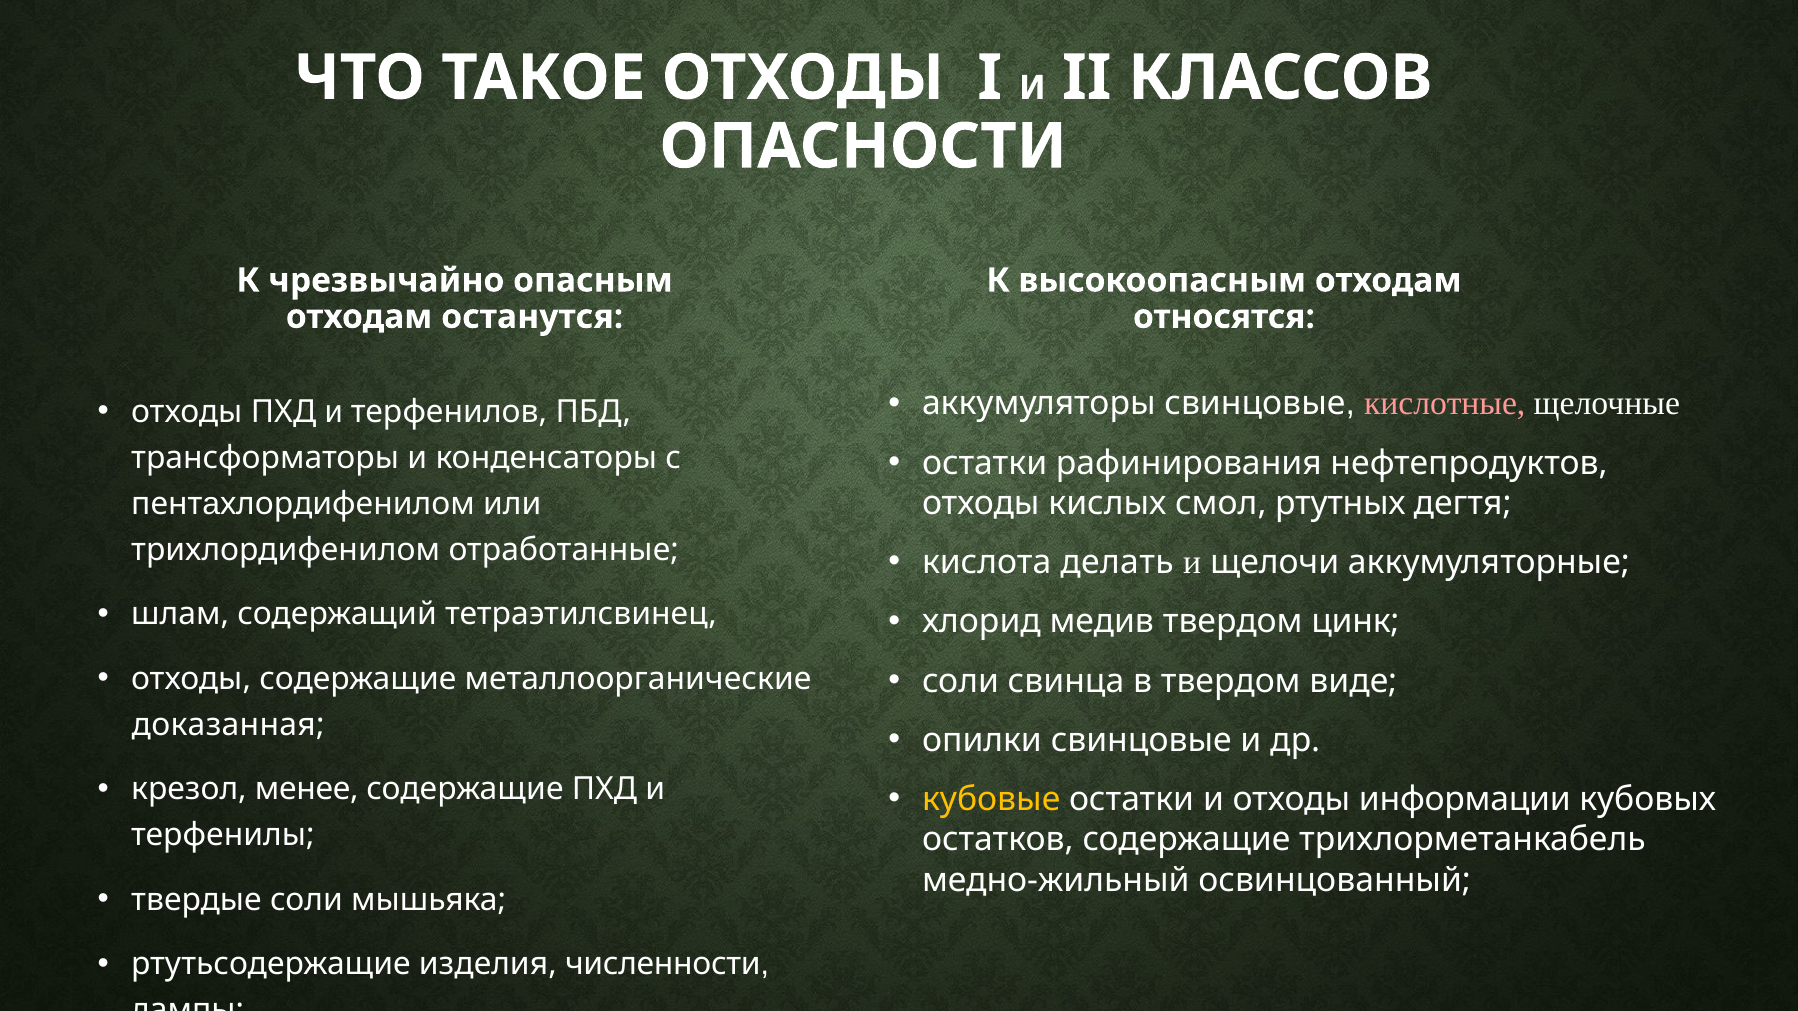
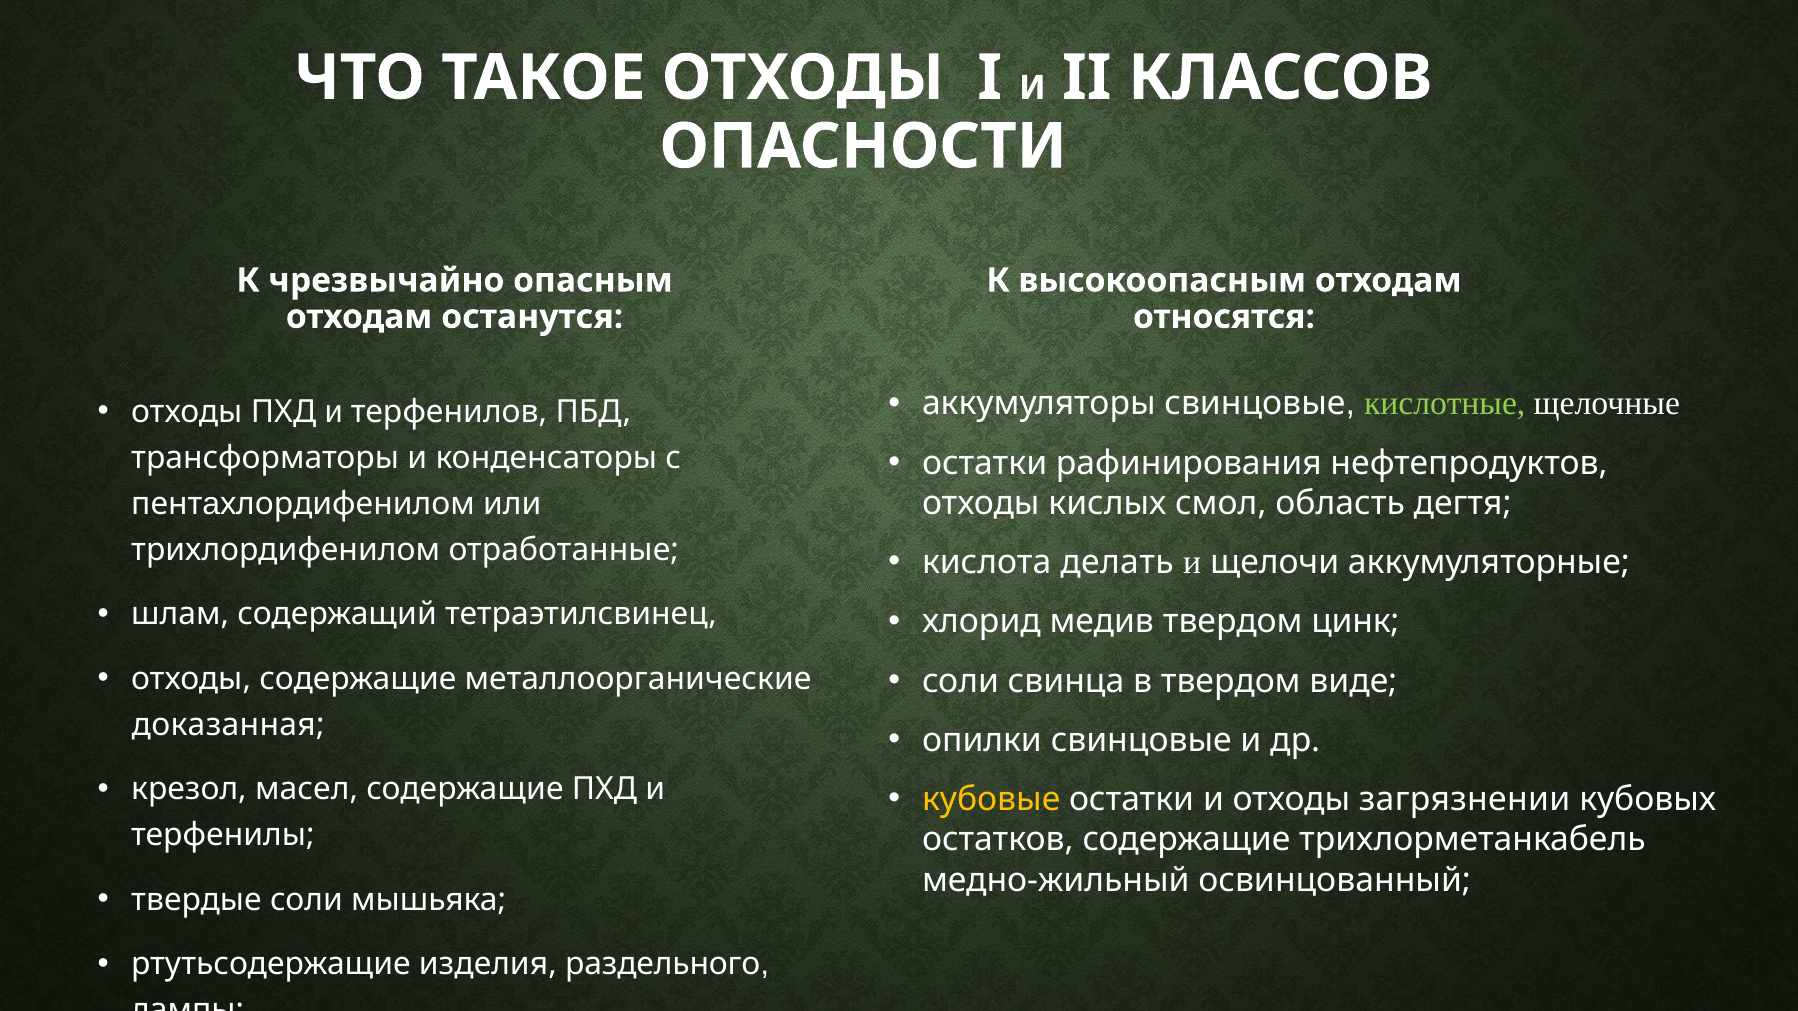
кислотные colour: pink -> light green (1445, 404)
ртутных: ртутных -> область (1340, 504)
менее: менее -> масел (307, 790)
информации: информации -> загрязнении (1465, 800)
численности: численности -> раздельного (663, 965)
